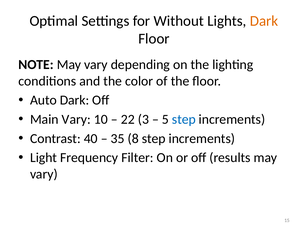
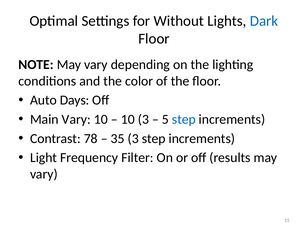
Dark colour: orange -> blue (264, 21)
Auto Dark: Dark -> Days (75, 100)
22: 22 -> 10 (128, 119)
40: 40 -> 78 (91, 139)
35 8: 8 -> 3 (133, 139)
